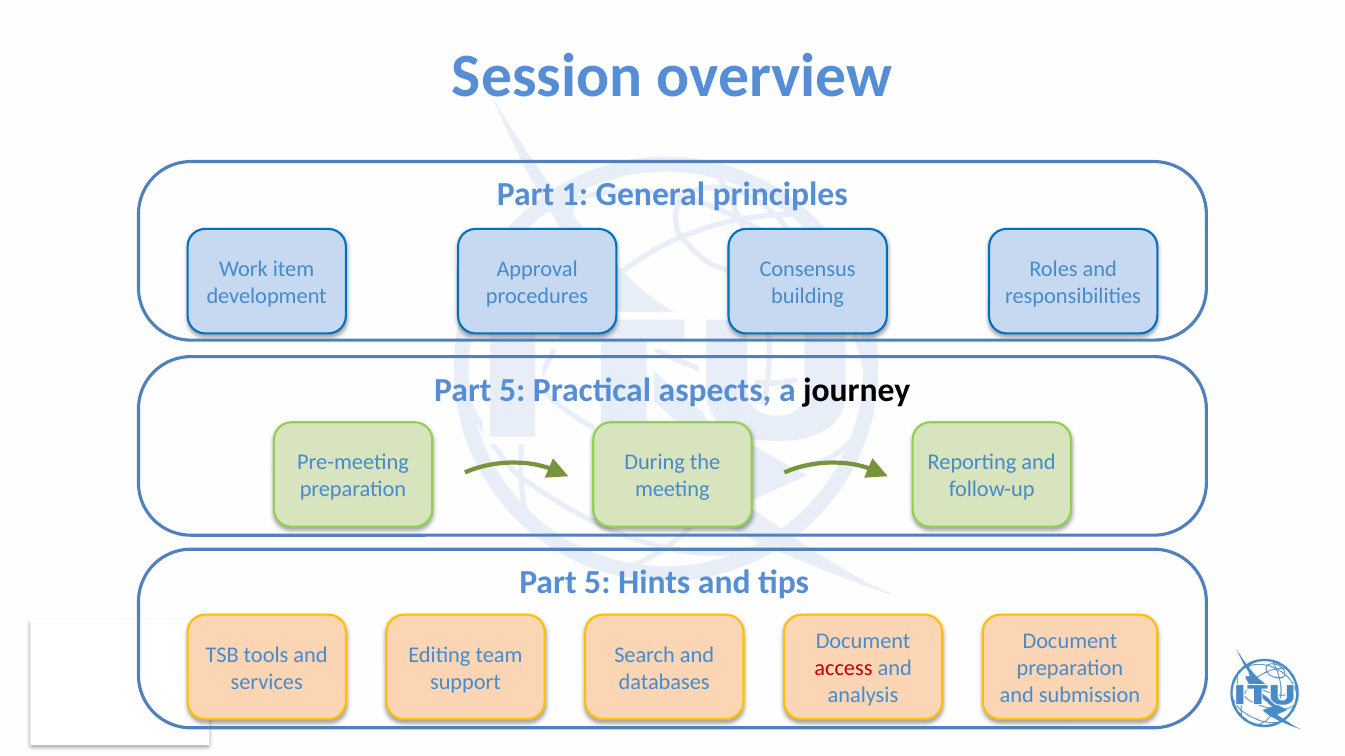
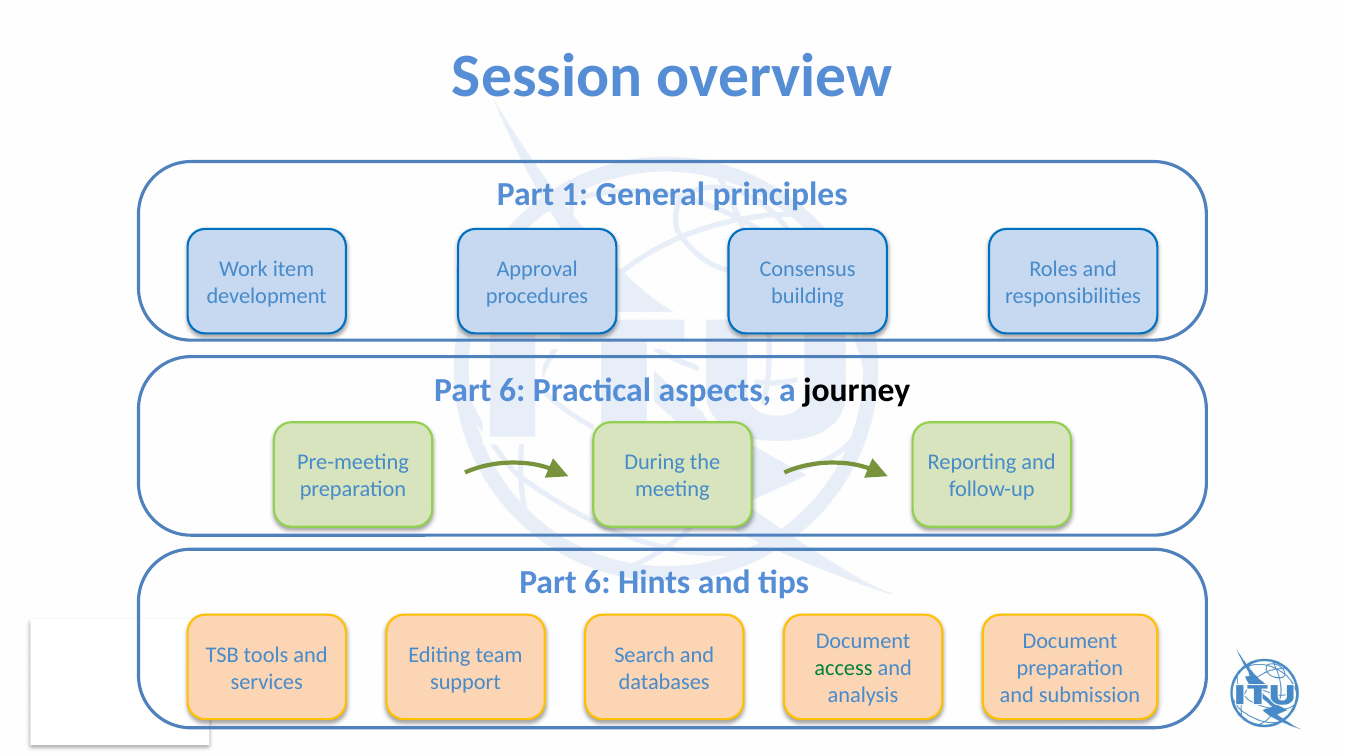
5: 5 -> 6 (512, 391)
5: 5 -> 6 (597, 583)
access colour: red -> green (843, 669)
